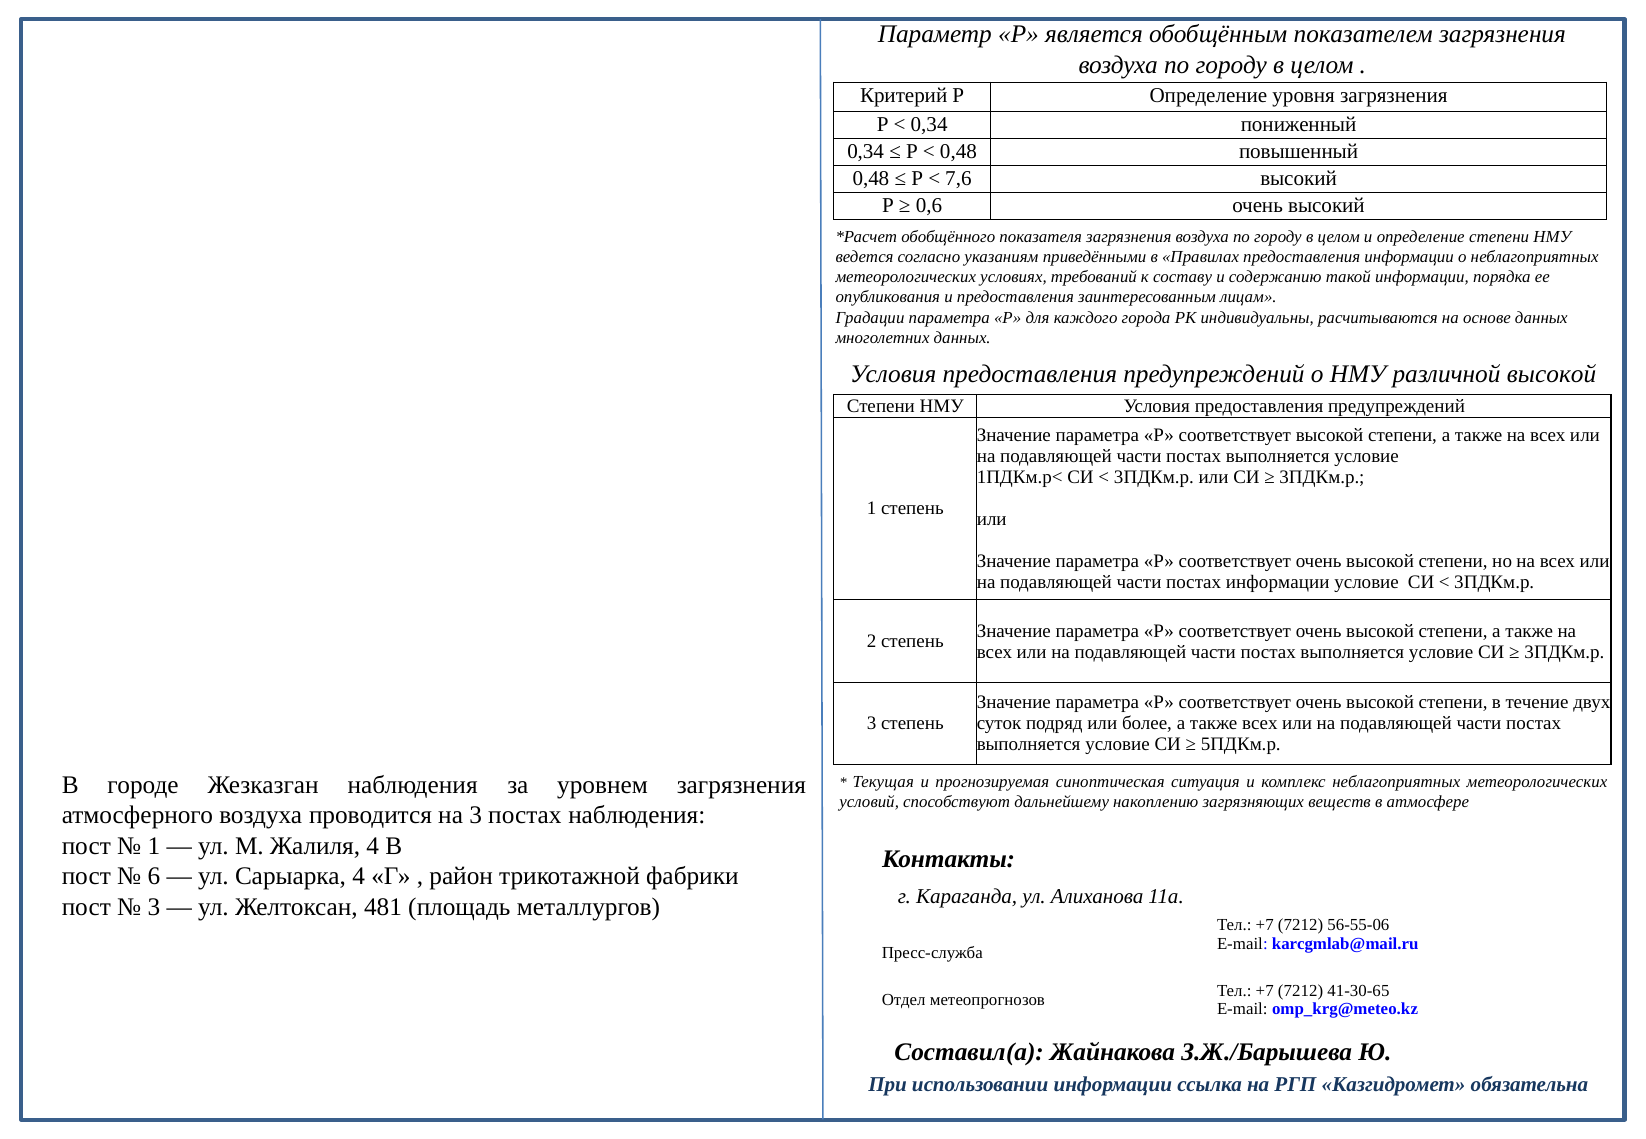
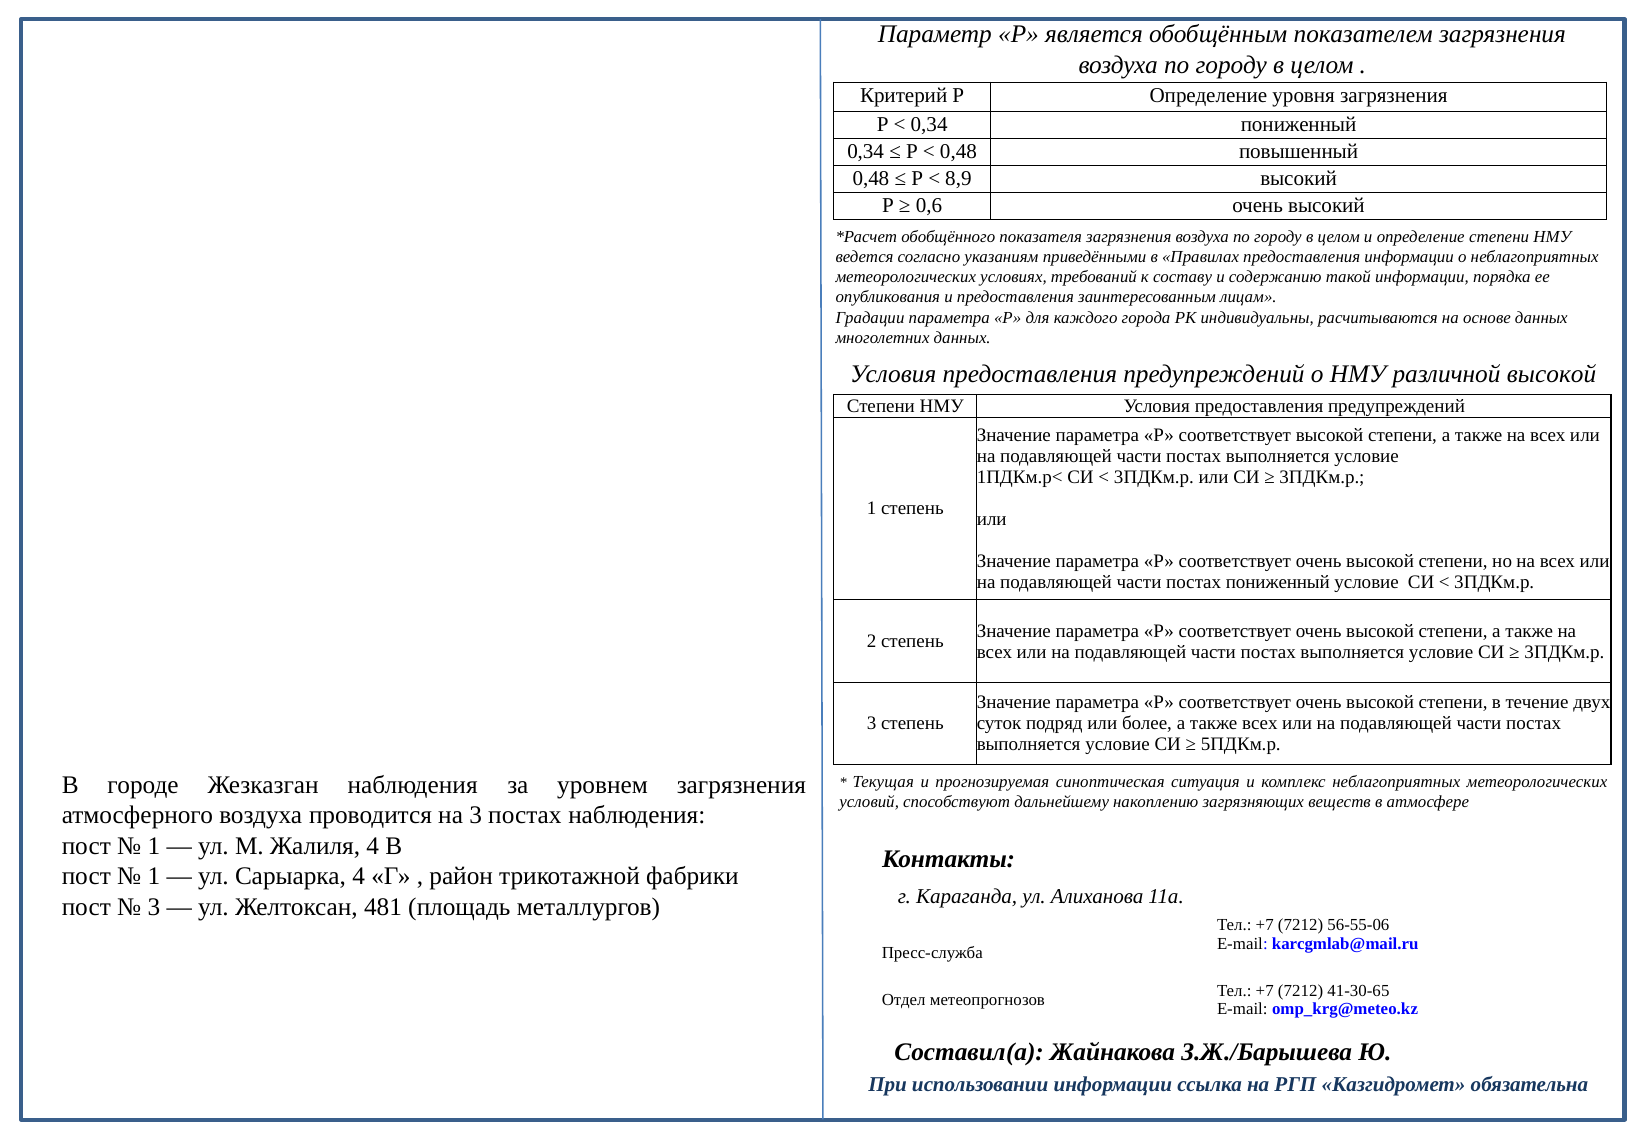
7,6: 7,6 -> 8,9 (958, 179)
постах информации: информации -> пониженный (1278, 583)
6: 6 -> 1 (154, 877)
